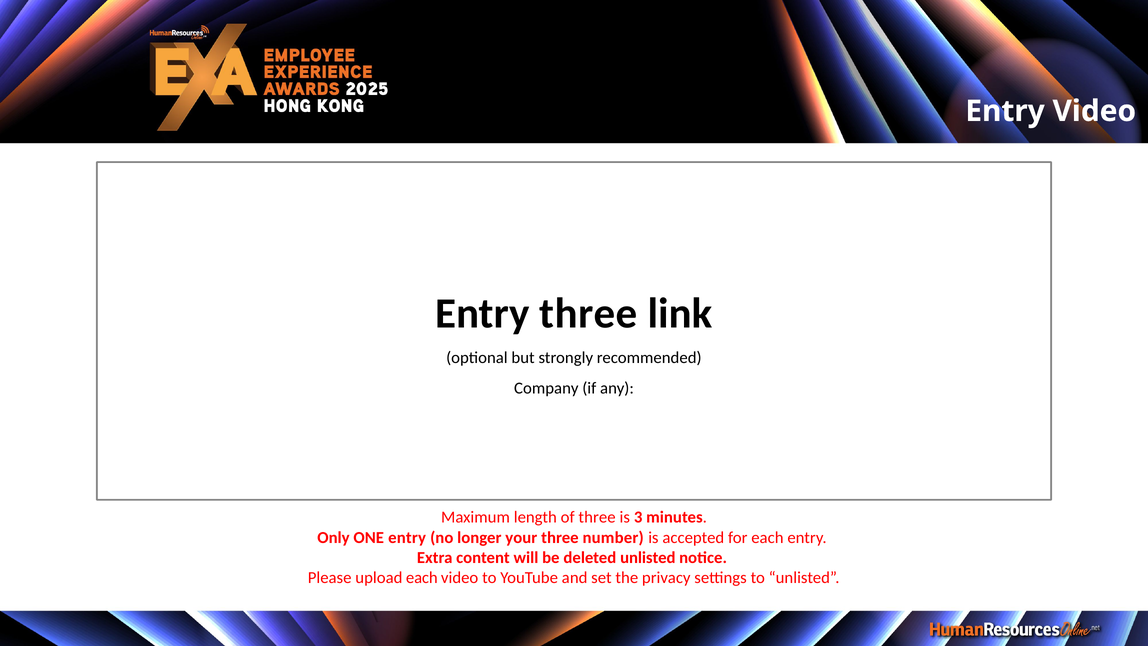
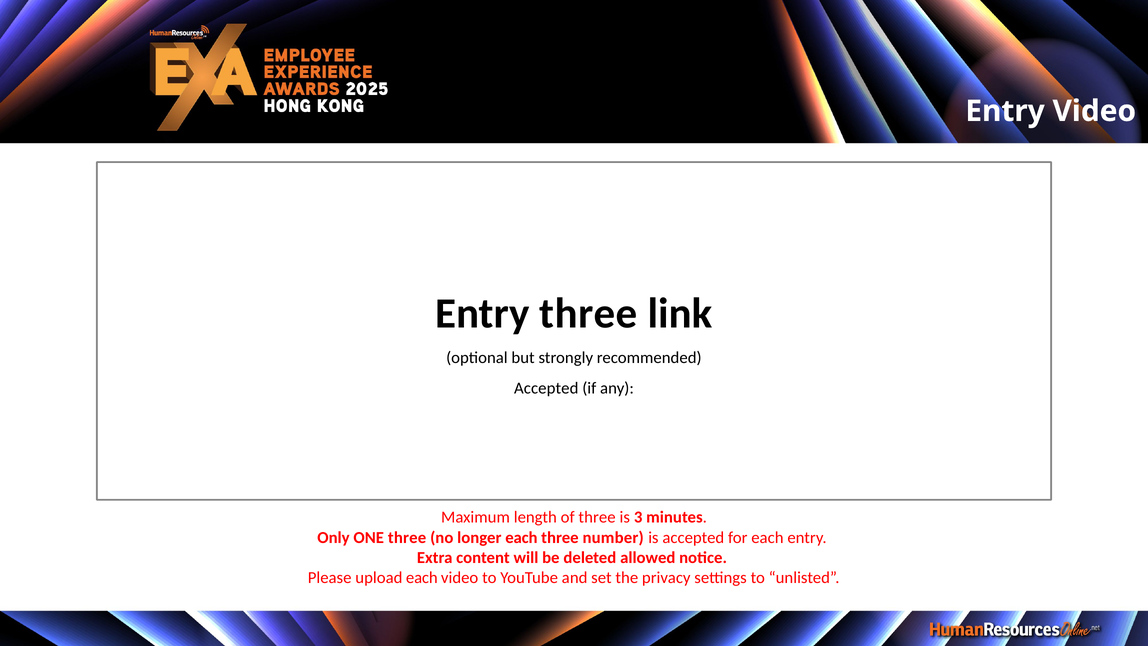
Company: Company -> Accepted (546, 388)
ONE entry: entry -> three (407, 537)
longer your: your -> each (521, 537)
deleted unlisted: unlisted -> allowed (648, 557)
